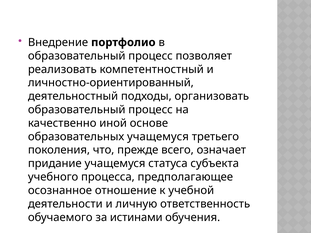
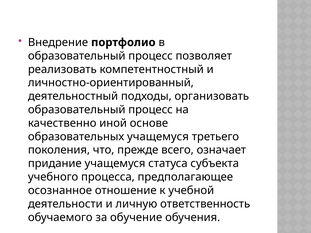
истинами: истинами -> обучение (136, 218)
